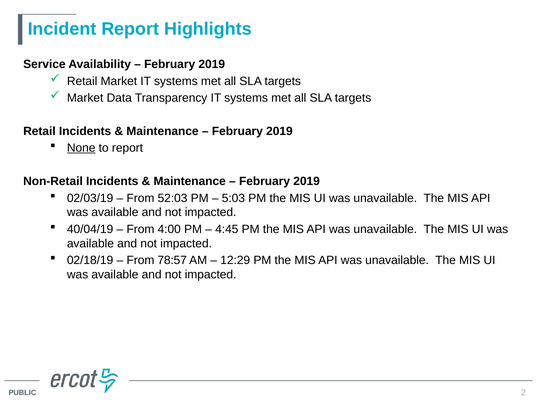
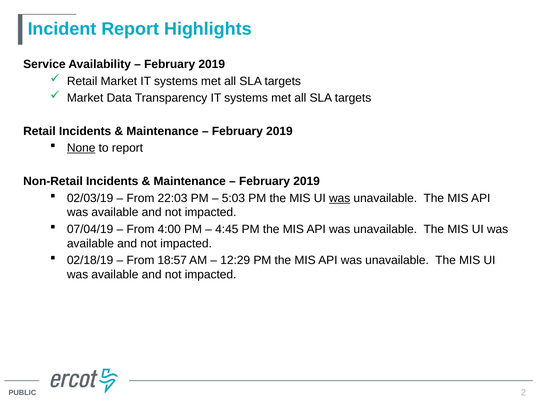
52:03: 52:03 -> 22:03 (173, 198)
was underline: none -> present (340, 198)
40/04/19: 40/04/19 -> 07/04/19 (90, 229)
78:57: 78:57 -> 18:57 (172, 260)
